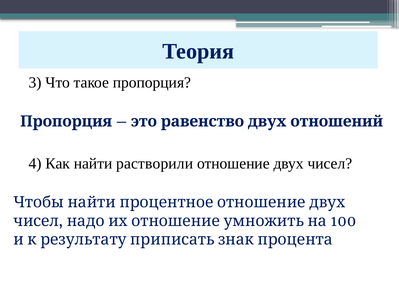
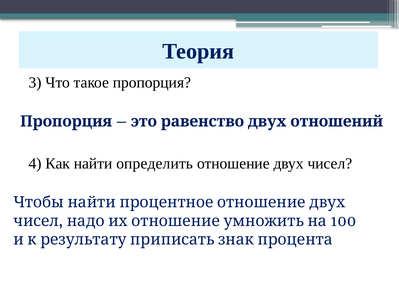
растворили: растворили -> определить (155, 164)
